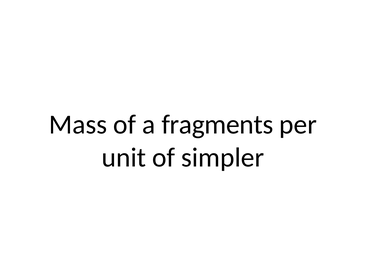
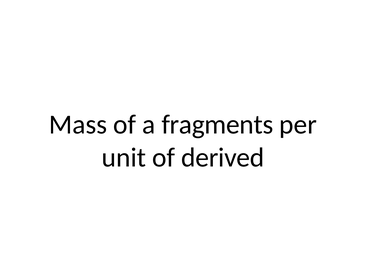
simpler: simpler -> derived (223, 157)
